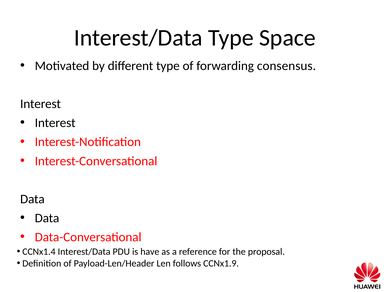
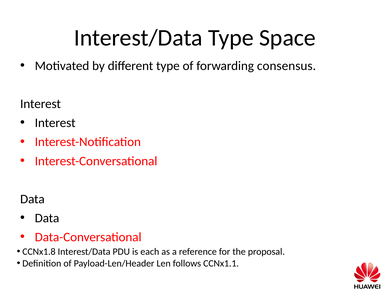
CCNx1.4: CCNx1.4 -> CCNx1.8 (39, 252)
have: have -> each (150, 252)
CCNx1.9: CCNx1.9 -> CCNx1.1 (221, 264)
